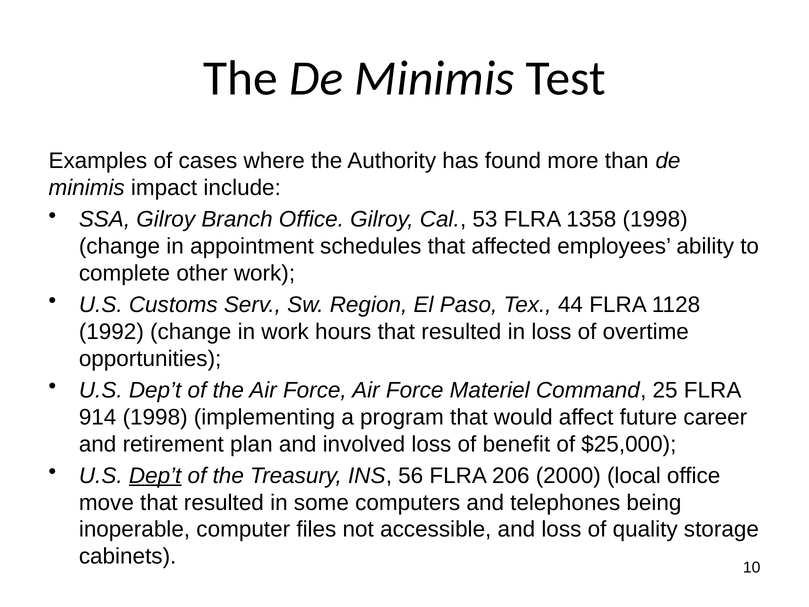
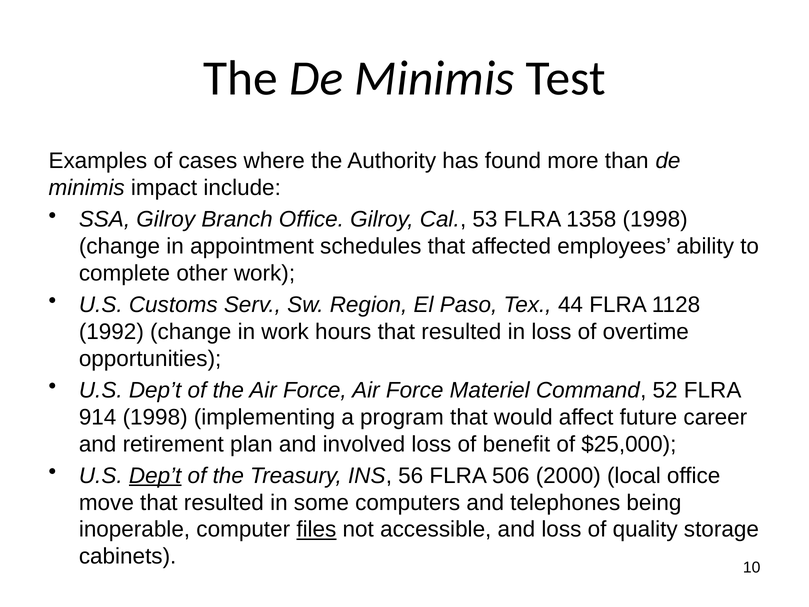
25: 25 -> 52 (665, 390)
206: 206 -> 506 (511, 475)
files underline: none -> present (316, 529)
